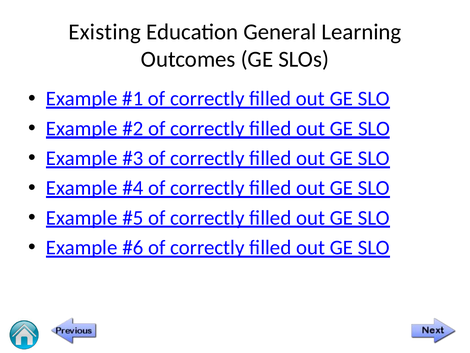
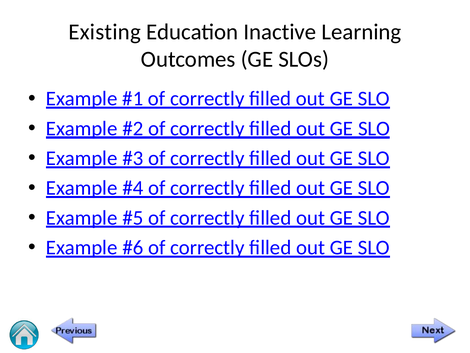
General: General -> Inactive (280, 32)
